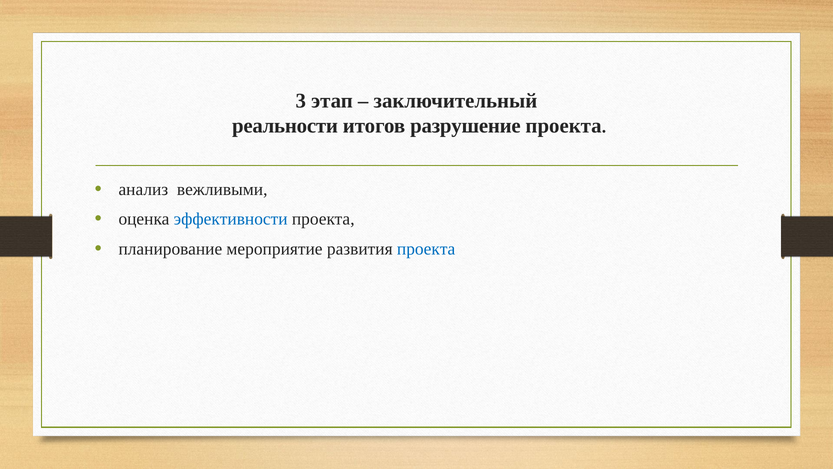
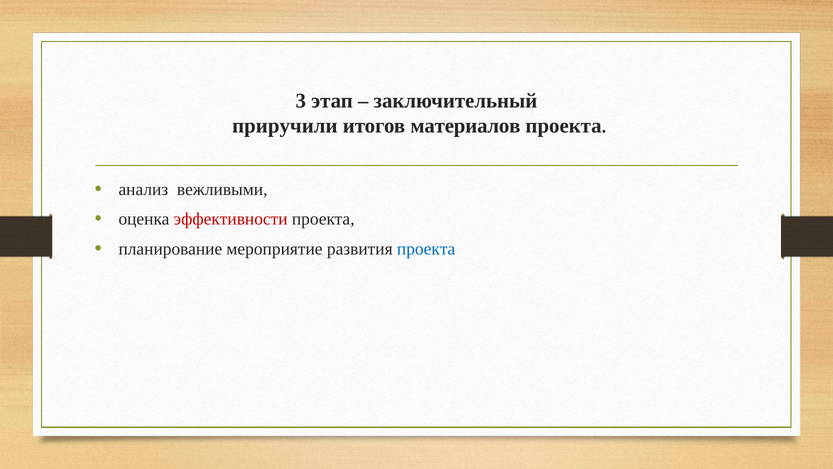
реальности: реальности -> приручили (285, 126)
разрушение: разрушение -> материалов (465, 126)
эффективности colour: blue -> red (231, 219)
